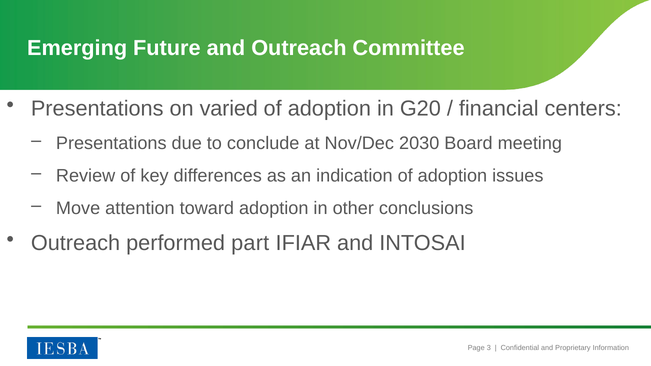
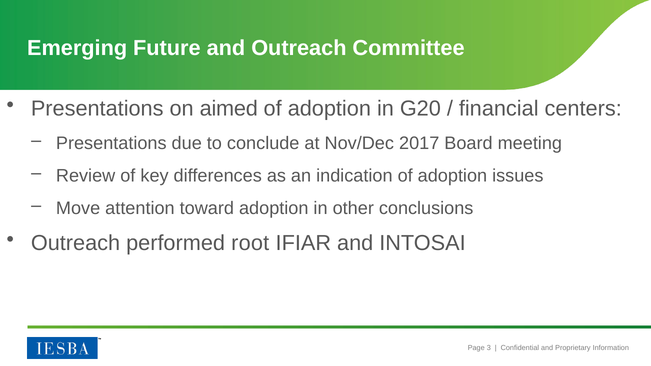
varied: varied -> aimed (229, 109)
2030: 2030 -> 2017 (419, 143)
part: part -> root (250, 243)
